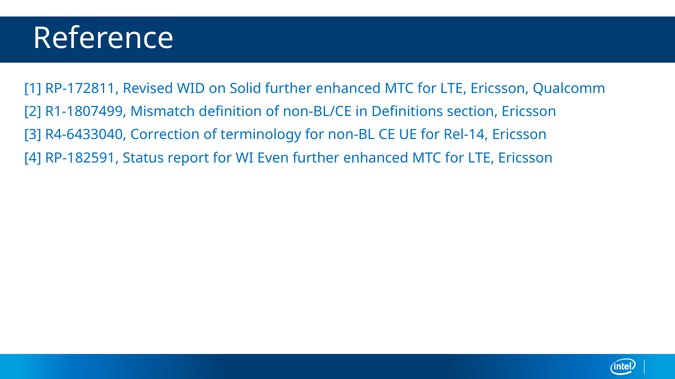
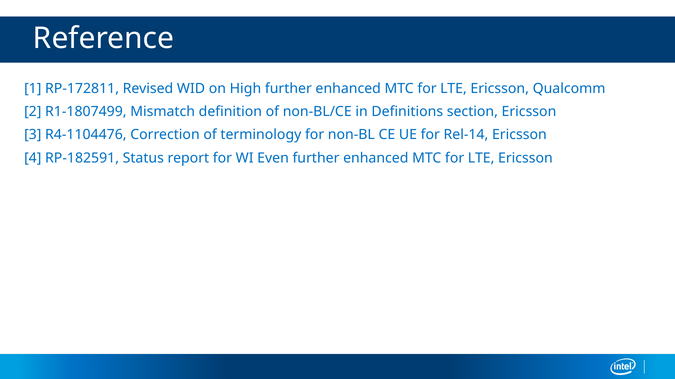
Solid: Solid -> High (245, 89)
R4-6433040: R4-6433040 -> R4-1104476 (86, 135)
